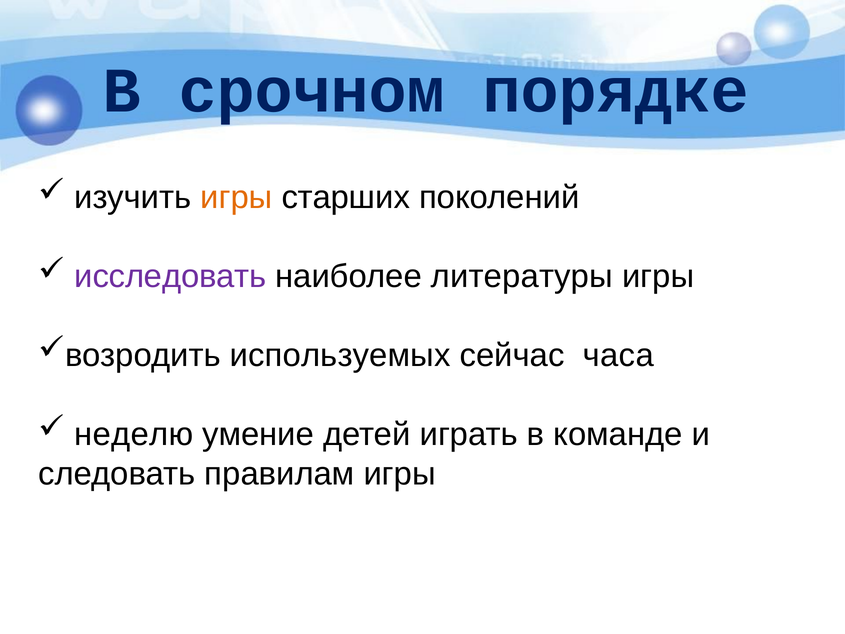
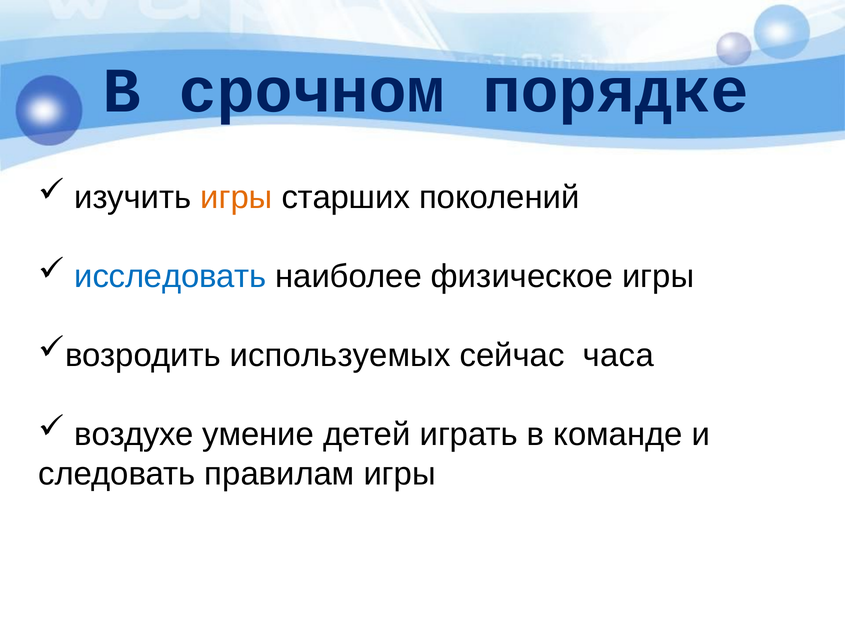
исследовать colour: purple -> blue (170, 276)
литературы: литературы -> физическое (522, 276)
неделю: неделю -> воздухе (134, 434)
